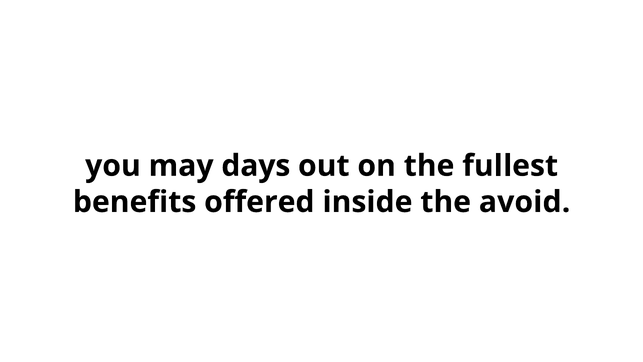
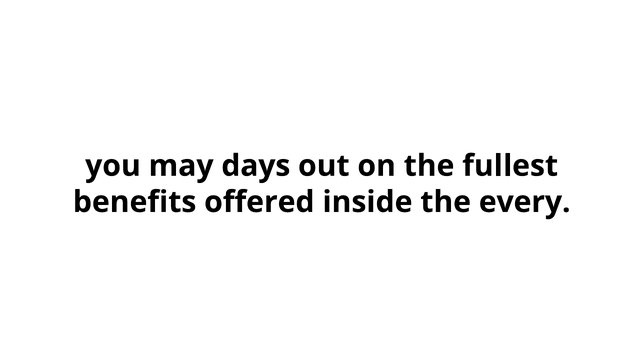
avoid: avoid -> every (525, 202)
